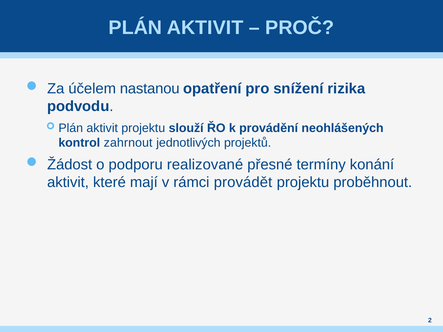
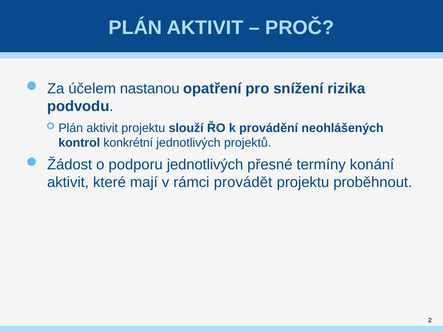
zahrnout: zahrnout -> konkrétní (128, 143)
podporu realizované: realizované -> jednotlivých (205, 165)
